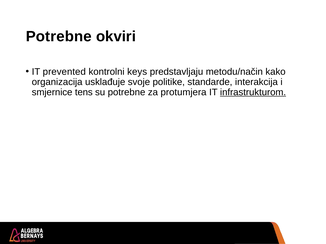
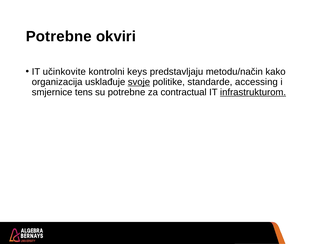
prevented: prevented -> učinkovite (64, 72)
svoje underline: none -> present (139, 82)
interakcija: interakcija -> accessing (256, 82)
protumjera: protumjera -> contractual (184, 92)
